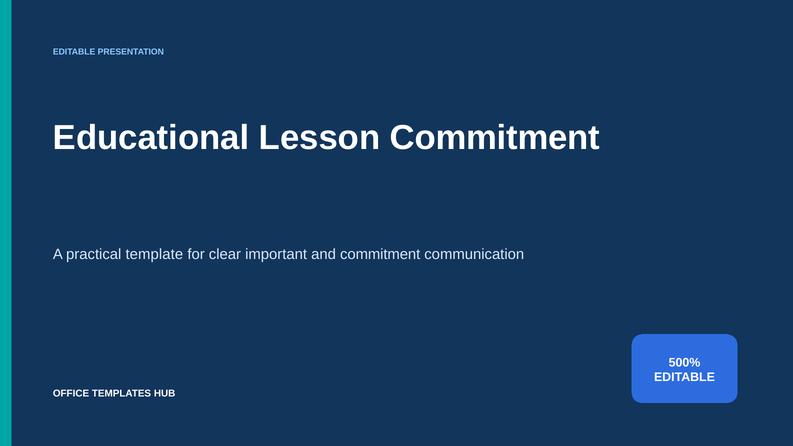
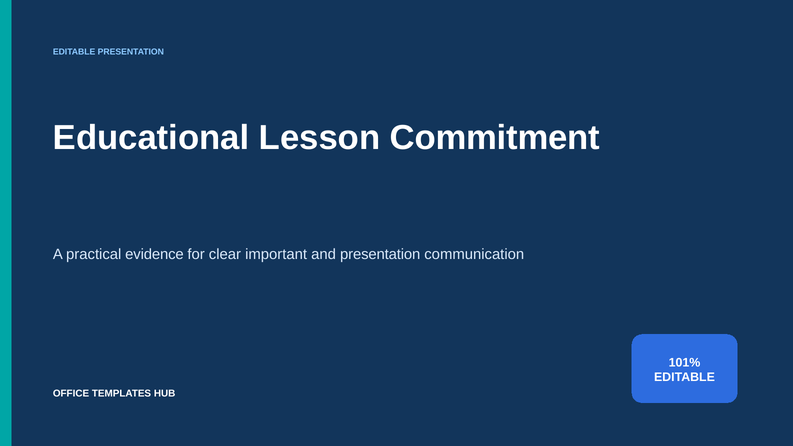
template: template -> evidence (154, 255)
and commitment: commitment -> presentation (380, 255)
500%: 500% -> 101% (685, 362)
